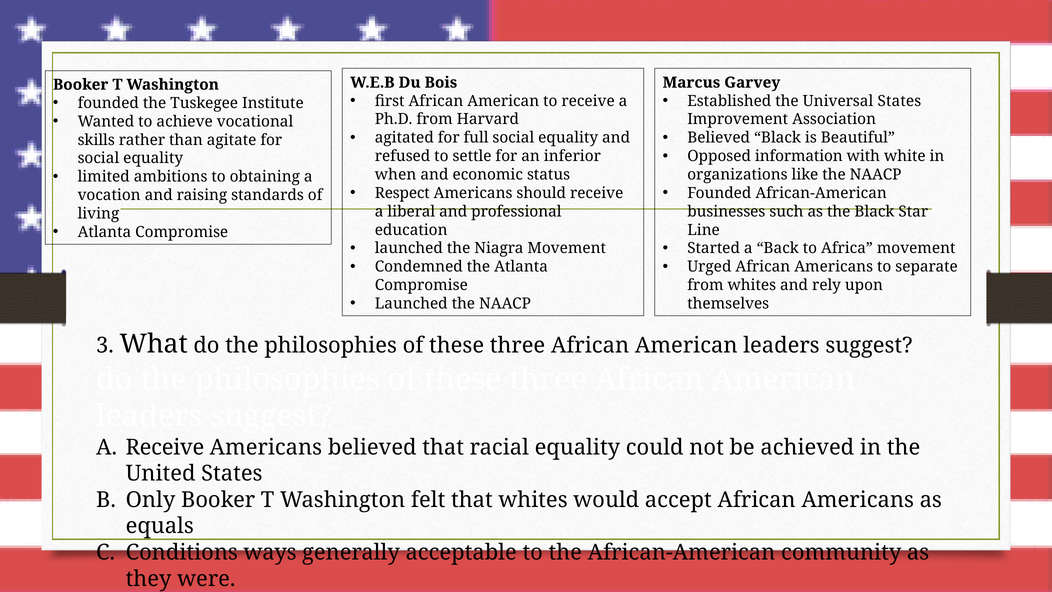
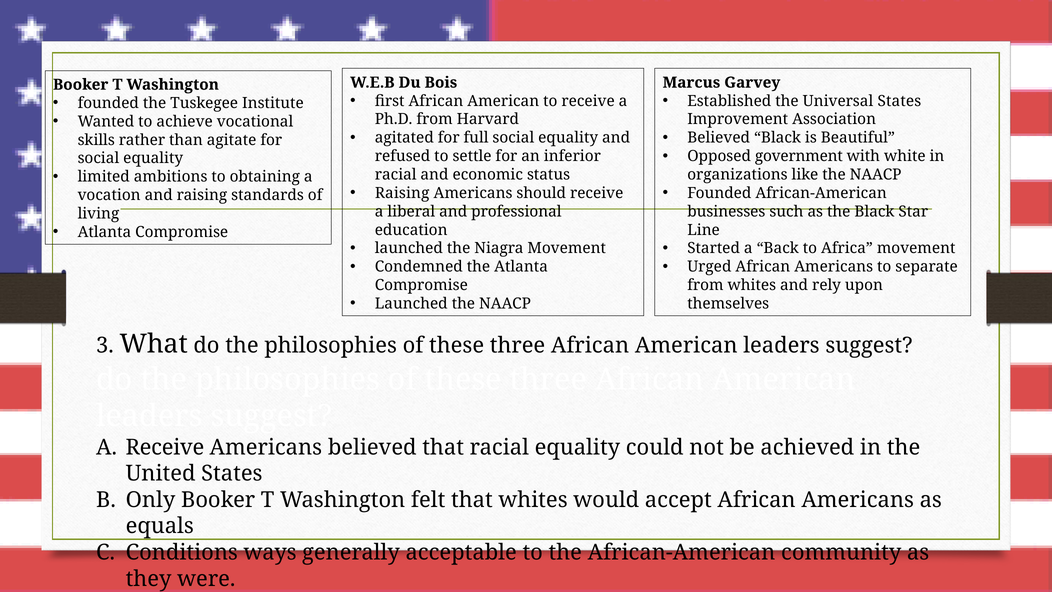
information: information -> government (799, 156)
when: when -> racial (396, 175)
Respect: Respect -> Raising (402, 193)
